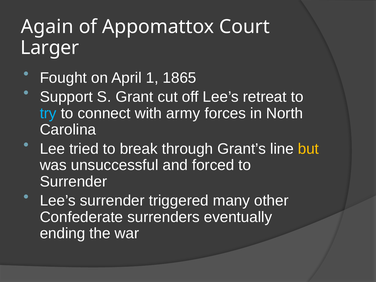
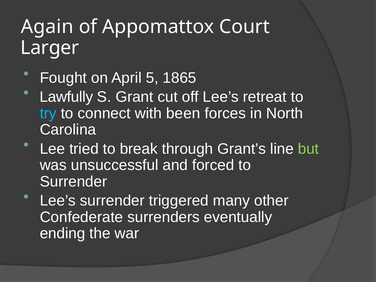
1: 1 -> 5 (152, 78)
Support: Support -> Lawfully (66, 97)
army: army -> been (183, 113)
but colour: yellow -> light green (308, 149)
